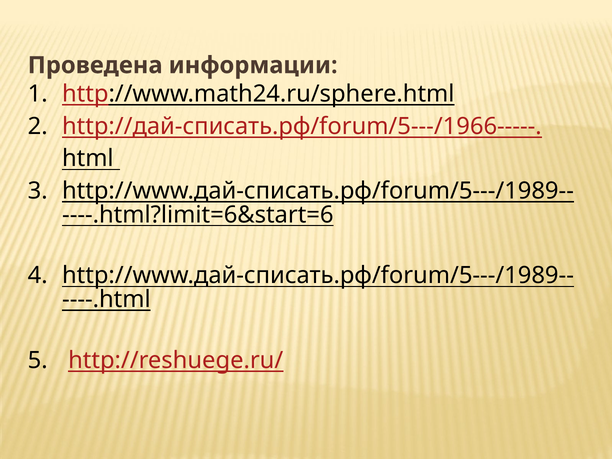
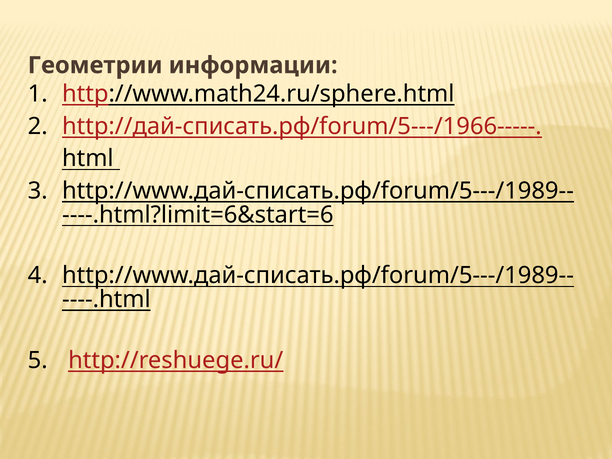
Проведена: Проведена -> Геометрии (95, 65)
